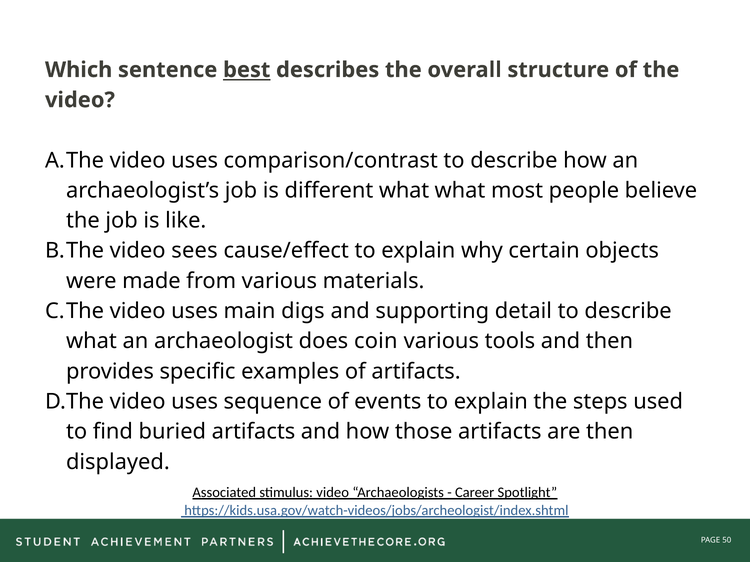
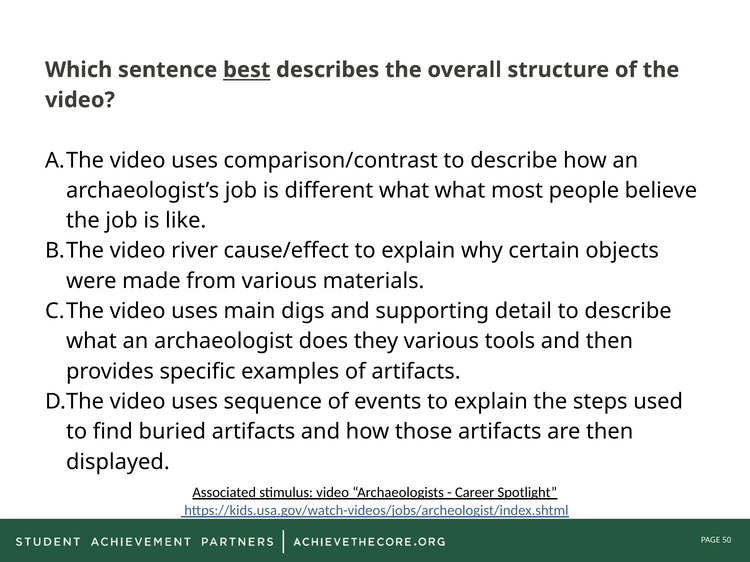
sees: sees -> river (195, 251)
coin: coin -> they (376, 342)
